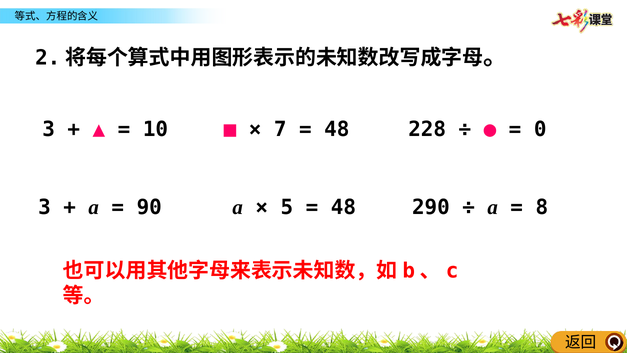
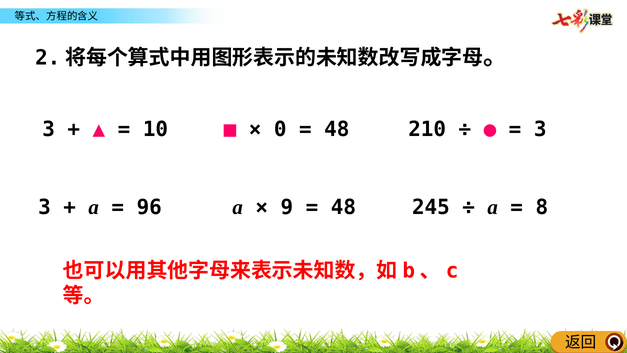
7: 7 -> 0 (280, 129)
228: 228 -> 210 (427, 129)
0: 0 -> 3 (540, 129)
90: 90 -> 96 (149, 207)
5: 5 -> 9 (287, 207)
290: 290 -> 245 (431, 207)
